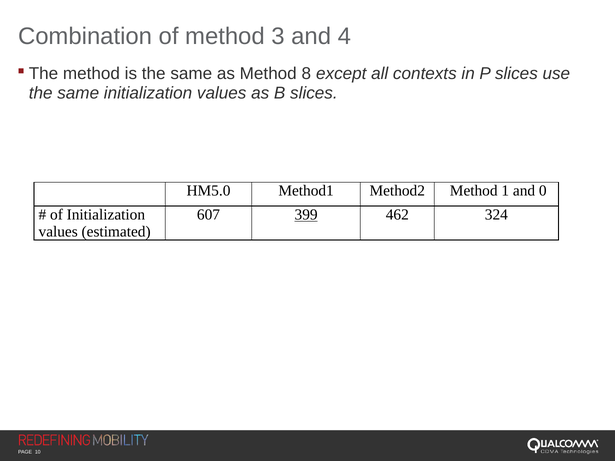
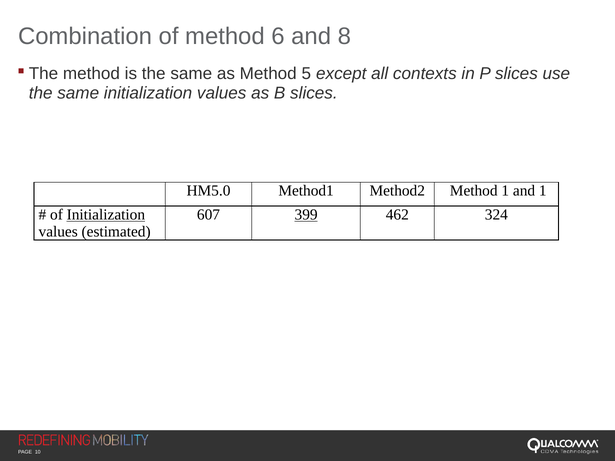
3: 3 -> 6 (278, 36)
4: 4 -> 8 (344, 36)
8: 8 -> 5 (306, 74)
and 0: 0 -> 1 (543, 191)
Initialization underline: none -> present (106, 215)
